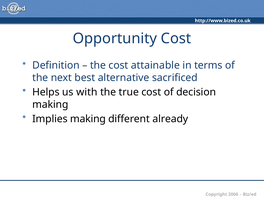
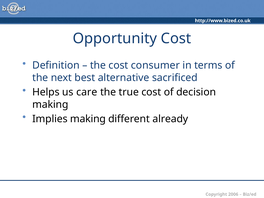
attainable: attainable -> consumer (155, 65)
with: with -> care (87, 92)
